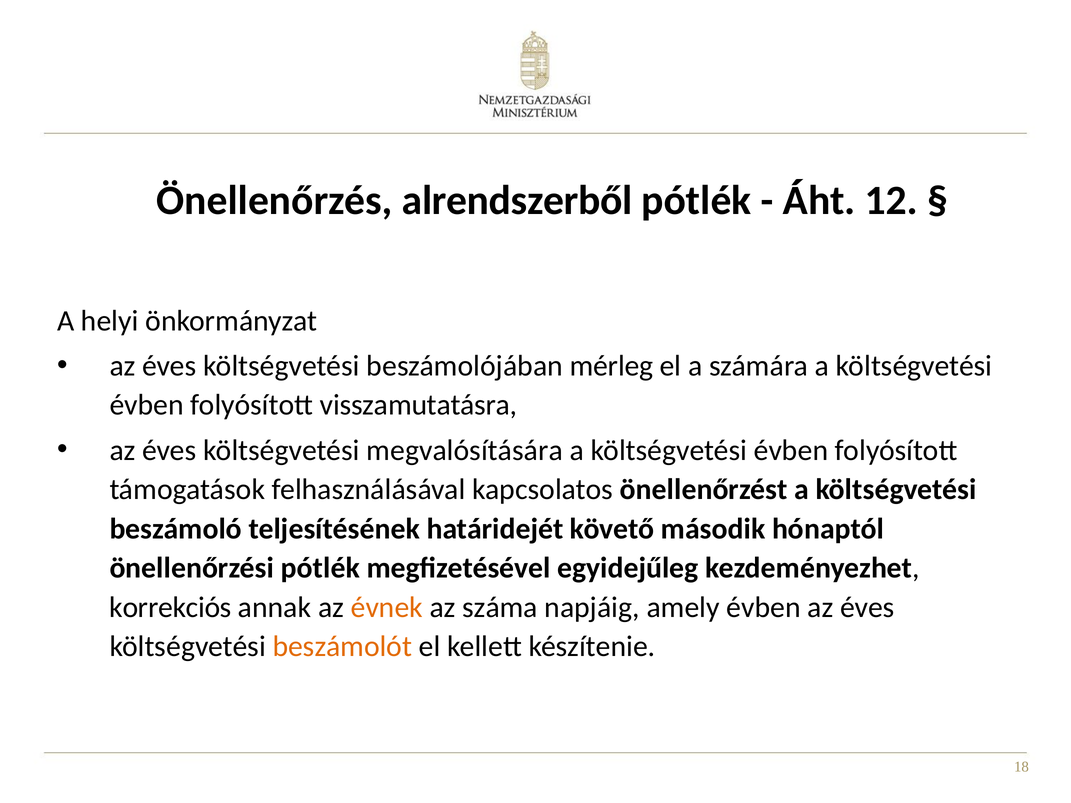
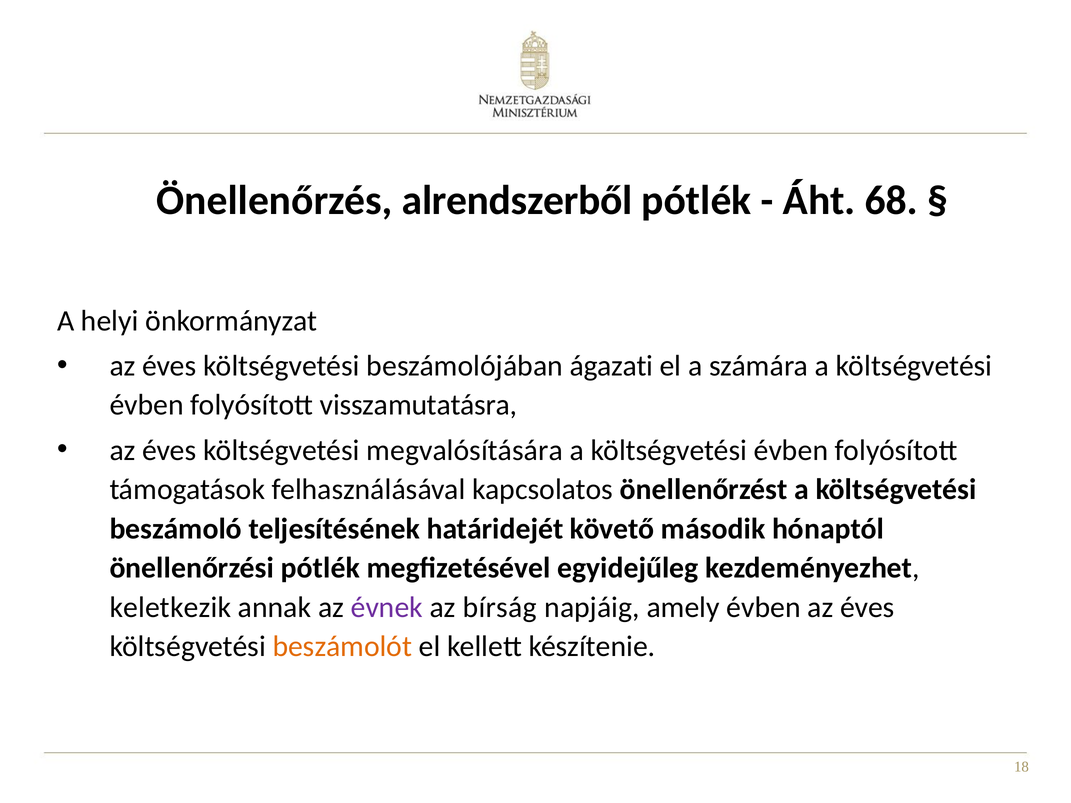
12: 12 -> 68 (891, 201)
mérleg: mérleg -> ágazati (612, 366)
korrekciós: korrekciós -> keletkezik (170, 608)
évnek colour: orange -> purple (387, 608)
száma: száma -> bírság (500, 608)
